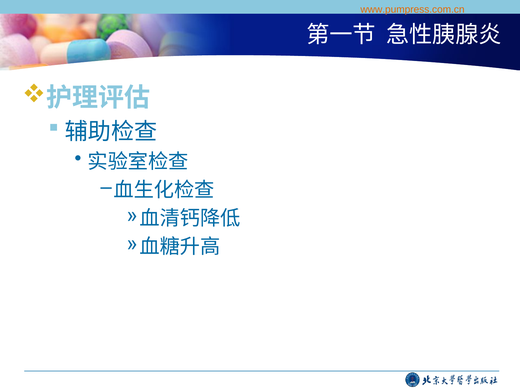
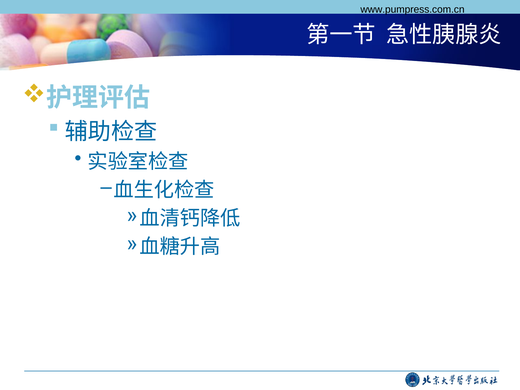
www.pumpress.com.cn colour: orange -> black (413, 9)
